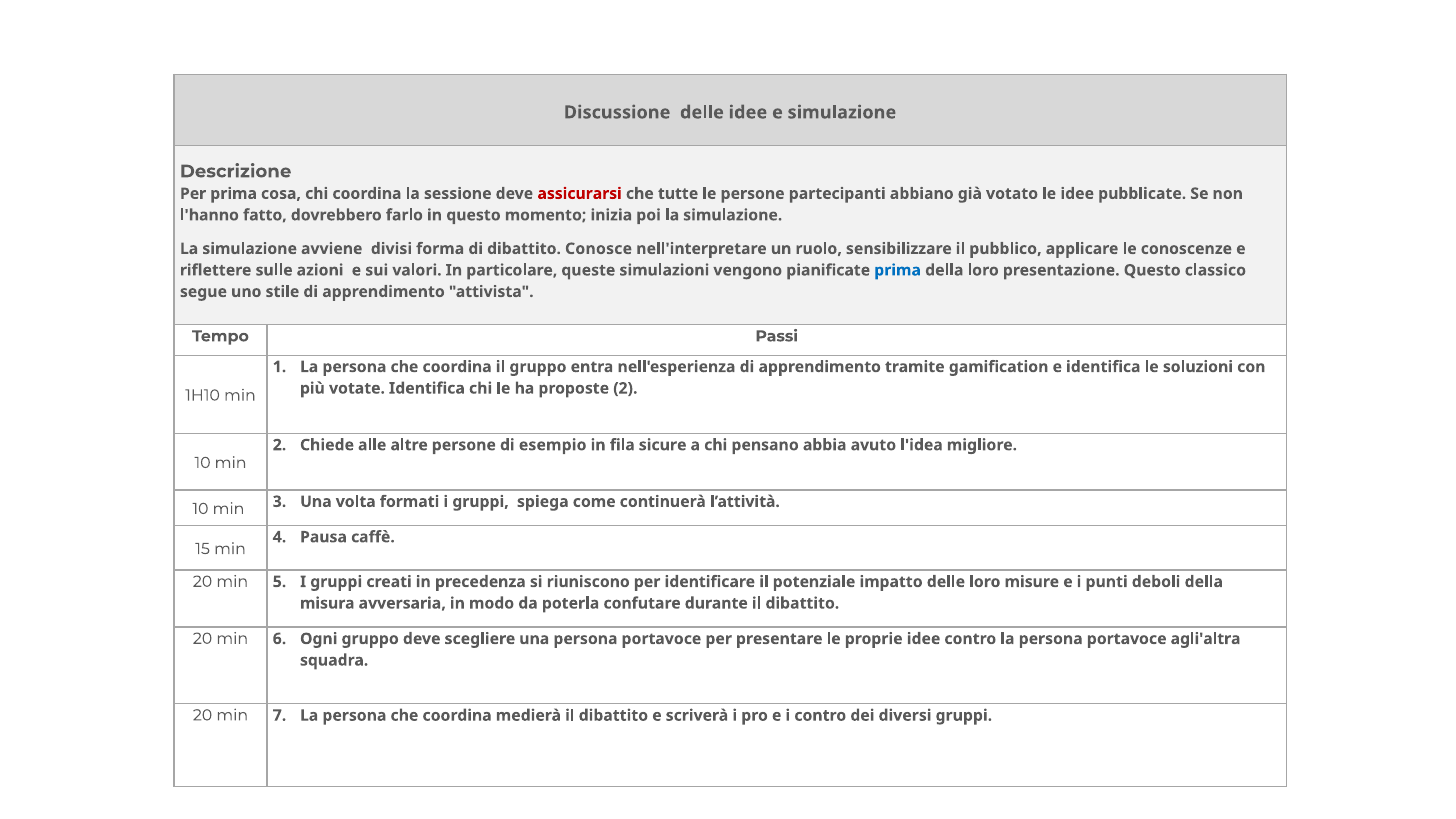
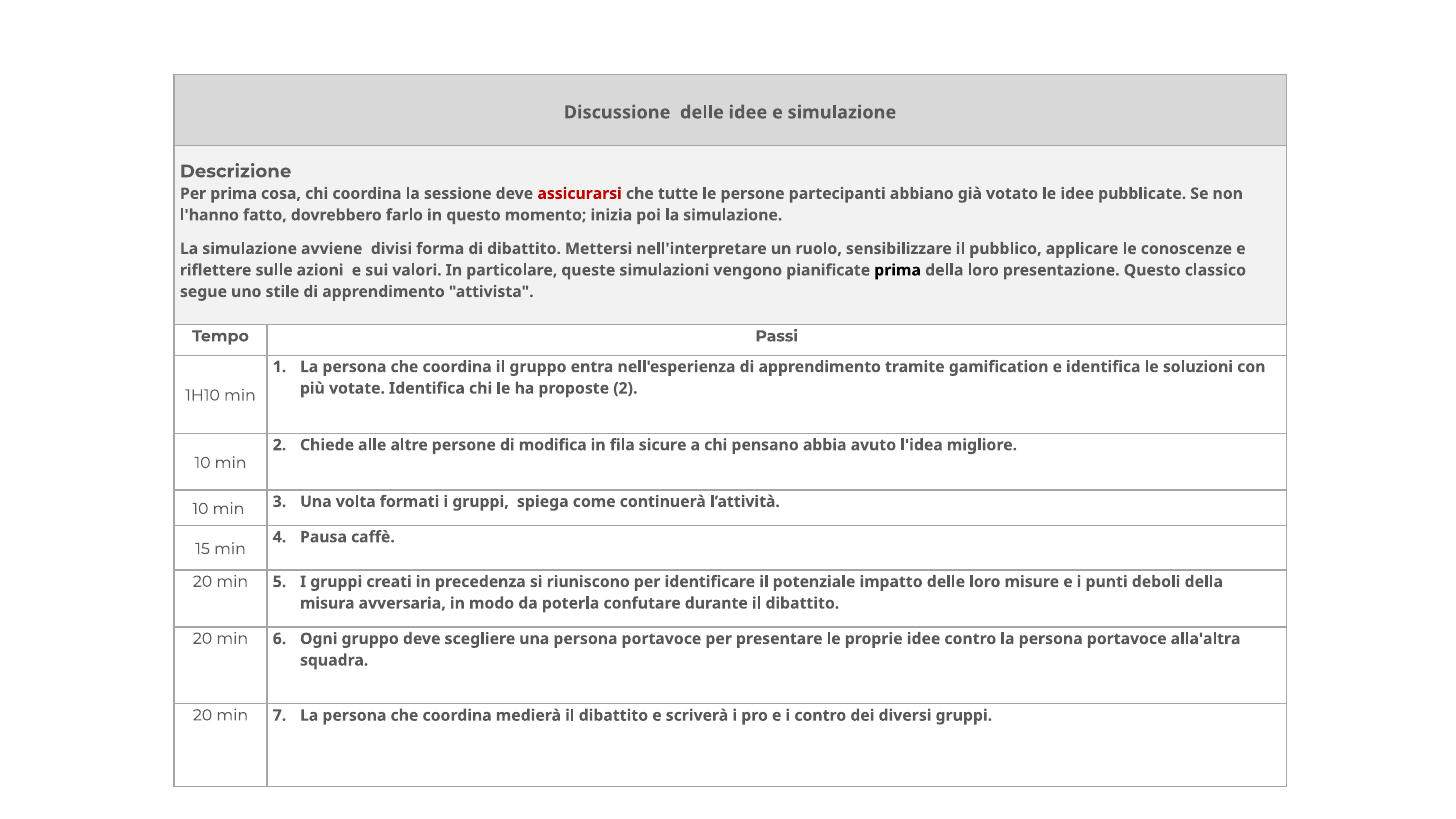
Conosce: Conosce -> Mettersi (599, 249)
prima colour: blue -> black (898, 270)
esempio: esempio -> modifica (553, 445)
agli'altra: agli'altra -> alla'altra (1206, 639)
